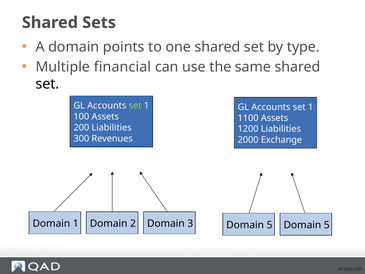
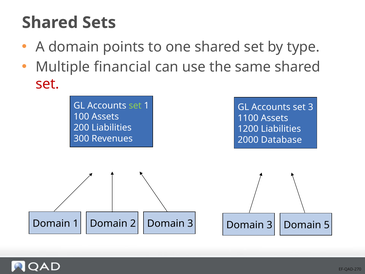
set colour: black -> red (47, 84)
1: 1 -> 3 (311, 107)
Exchange: Exchange -> Database (281, 140)
5: 5 -> 3 (269, 225)
